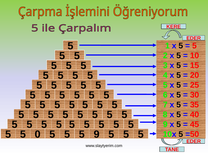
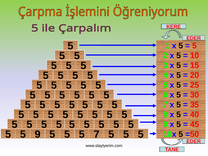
5 0: 0 -> 9 (38, 134)
9: 9 -> 7 (97, 134)
